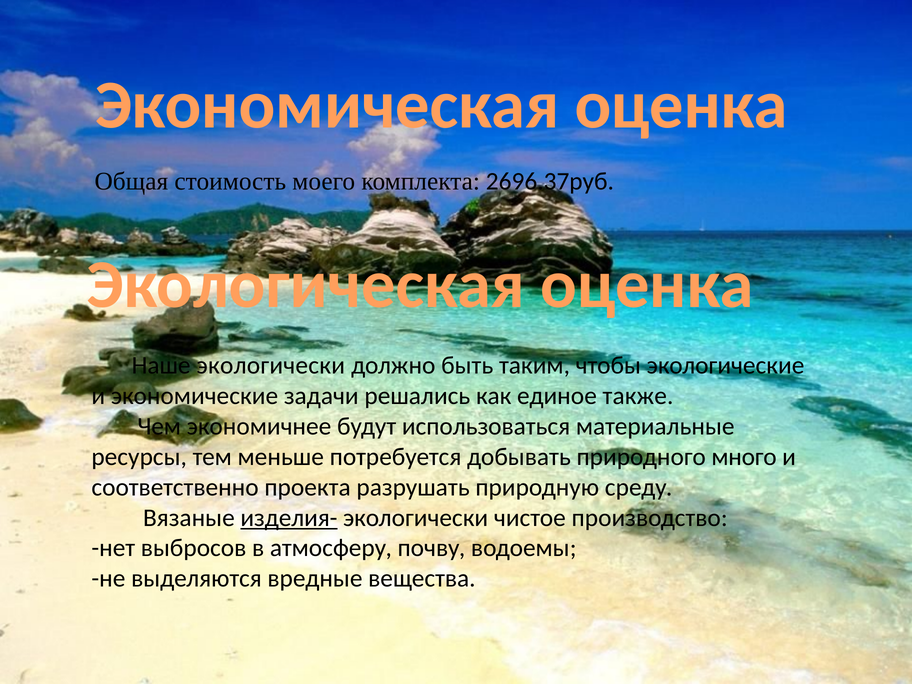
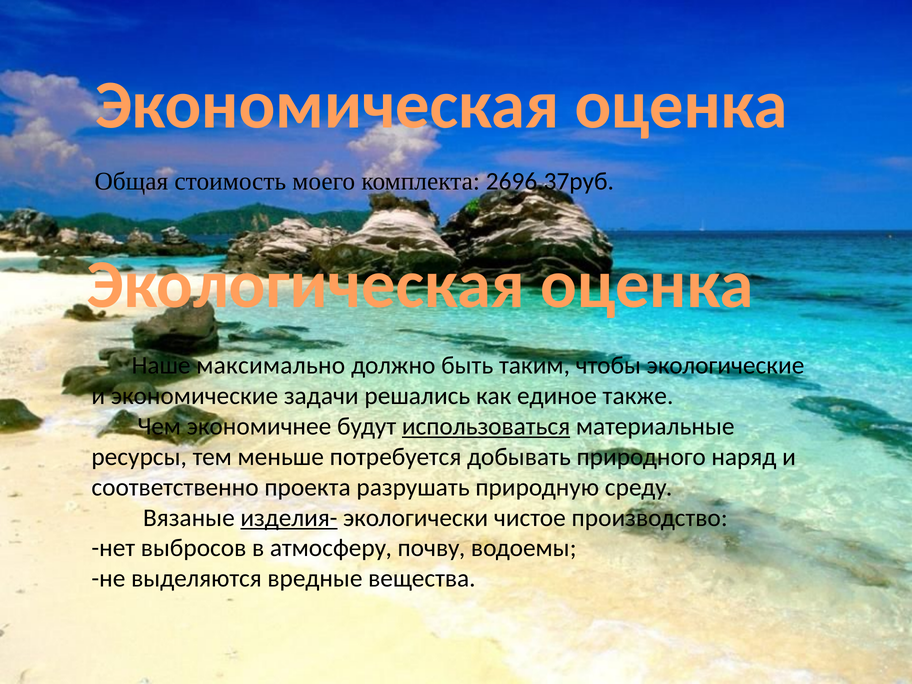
Наше экологически: экологически -> максимально (271, 366)
использоваться underline: none -> present (486, 426)
много: много -> наряд (744, 457)
